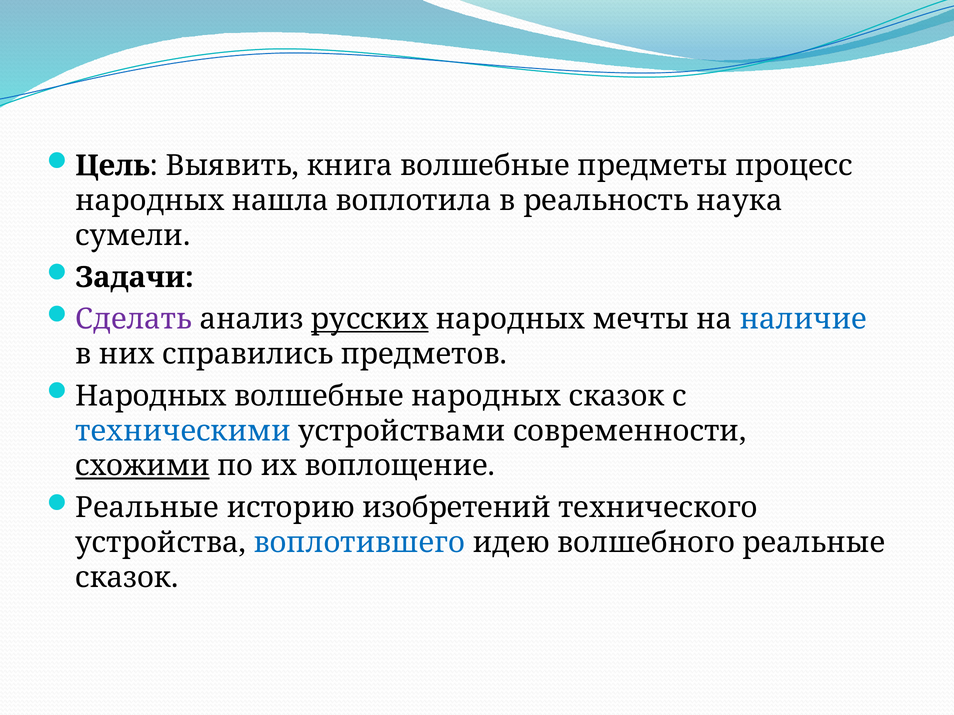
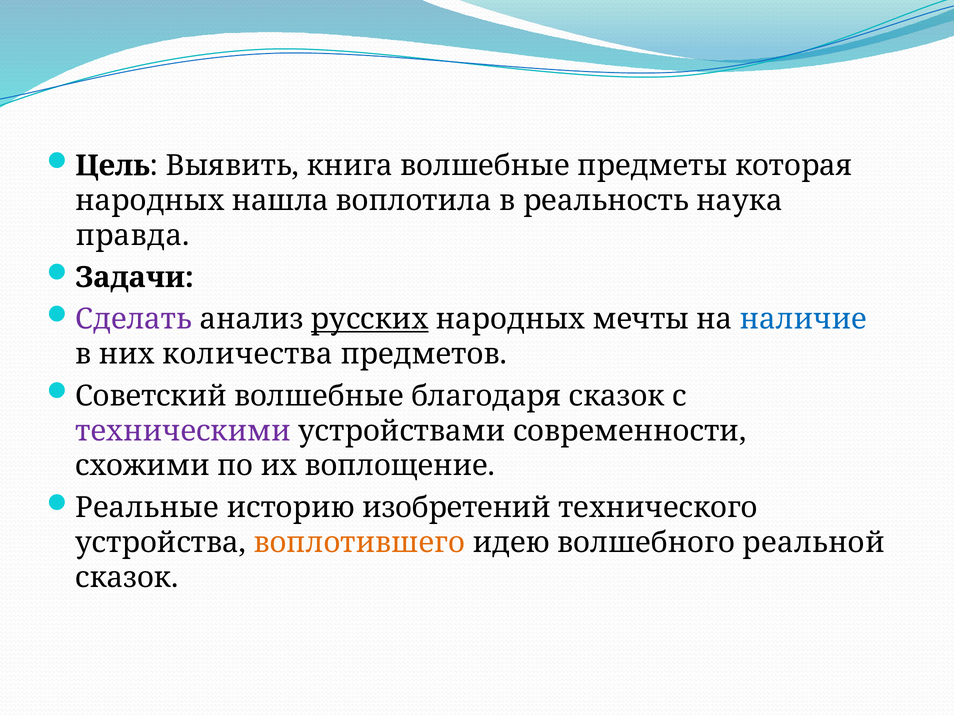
процесс: процесс -> которая (794, 166)
сумели: сумели -> правда (133, 236)
справились: справились -> количества (248, 354)
Народных: Народных -> Советский (151, 396)
волшебные народных: народных -> благодаря (486, 396)
техническими colour: blue -> purple (183, 431)
схожими underline: present -> none (142, 466)
воплотившего colour: blue -> orange (359, 543)
волшебного реальные: реальные -> реальной (814, 543)
